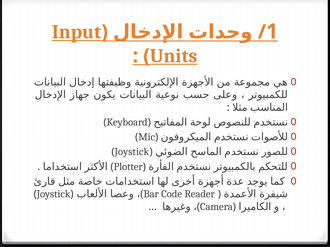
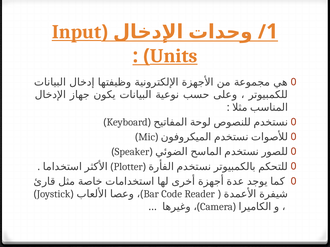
Joystick: Joystick -> Speaker (132, 152)
